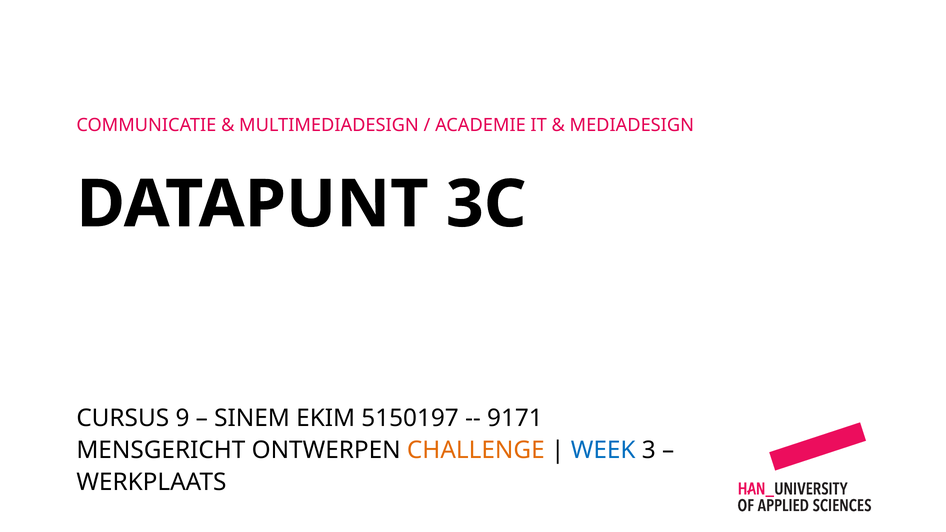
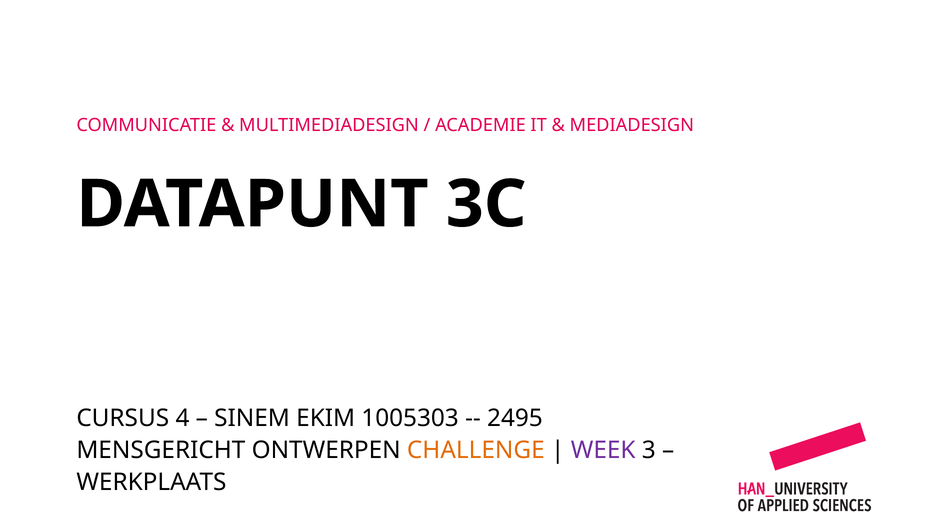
9: 9 -> 4 (182, 418)
5150197: 5150197 -> 1005303 (410, 418)
9171: 9171 -> 2495 (515, 418)
WEEK colour: blue -> purple (603, 450)
